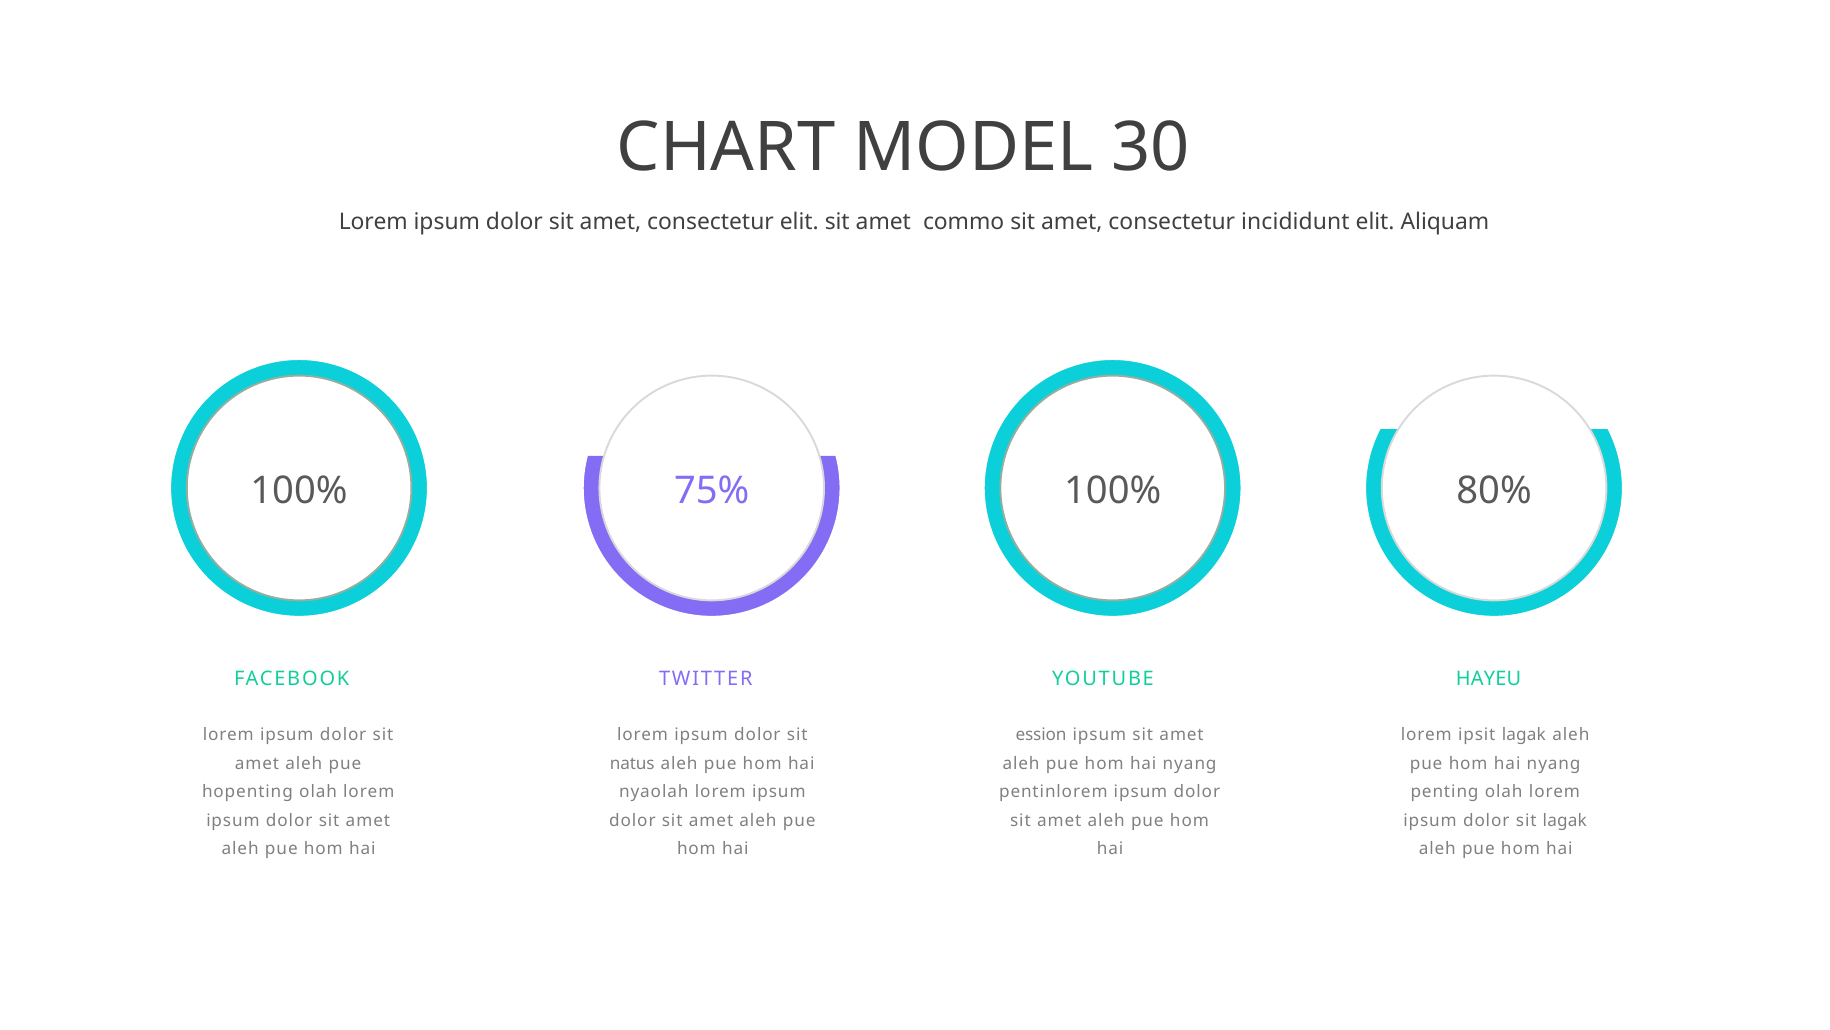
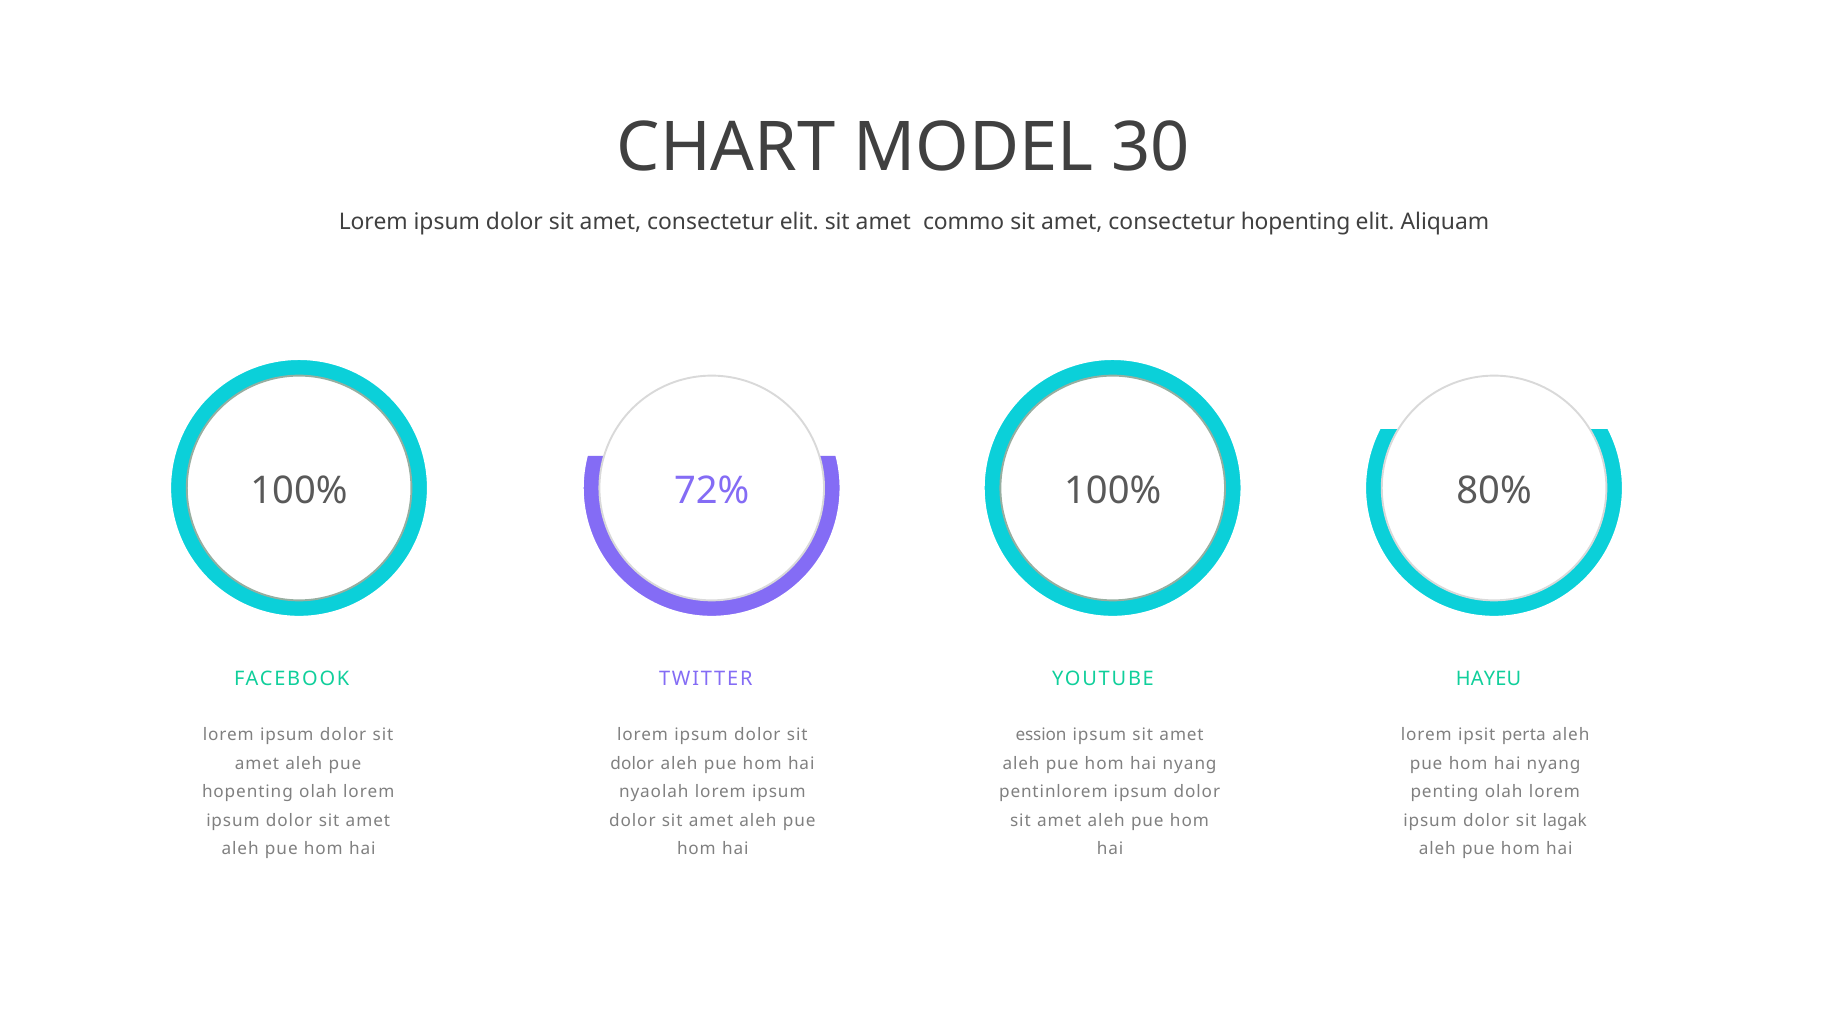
consectetur incididunt: incididunt -> hopenting (1296, 221)
75%: 75% -> 72% (712, 490)
ipsit lagak: lagak -> perta (1524, 734)
natus: natus -> dolor (632, 763)
